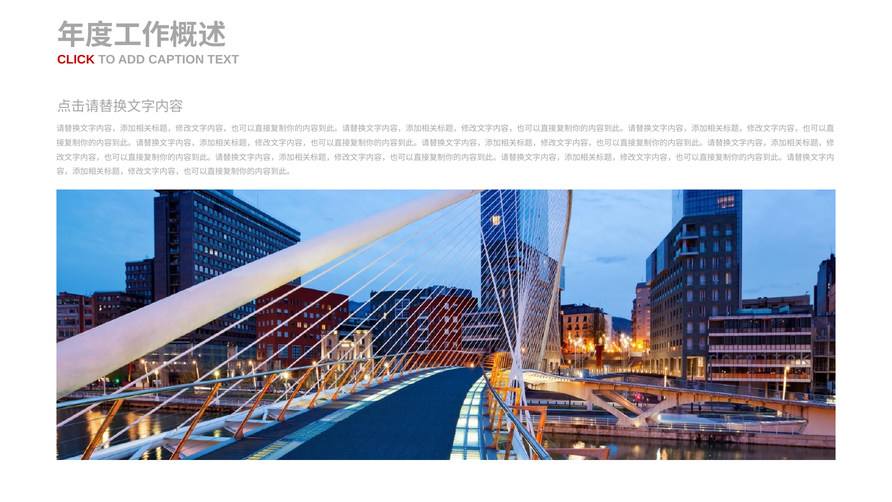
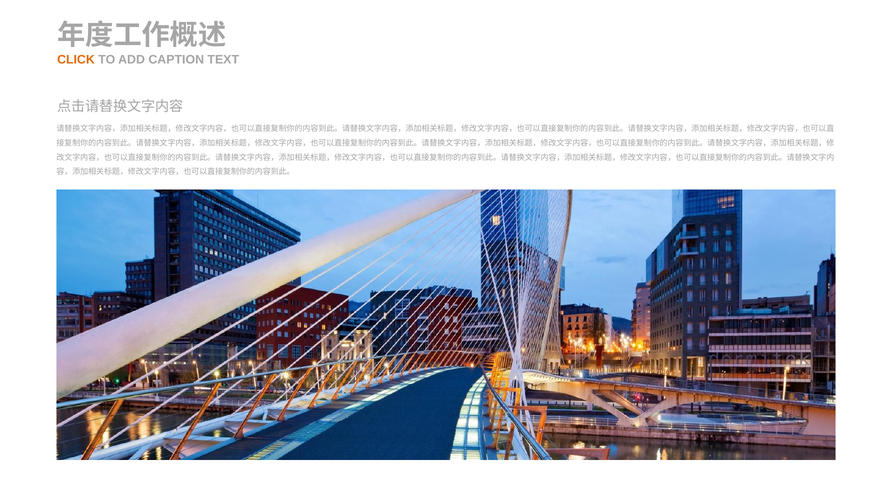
CLICK colour: red -> orange (76, 60)
